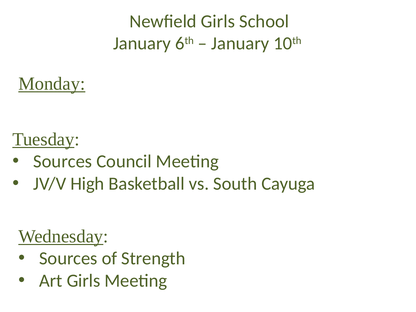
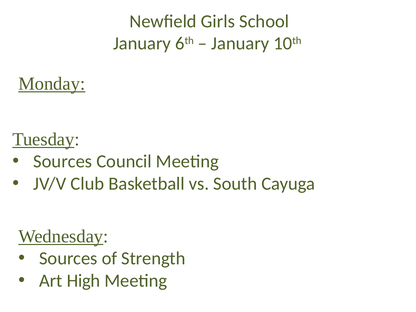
High: High -> Club (87, 184)
Art Girls: Girls -> High (84, 281)
